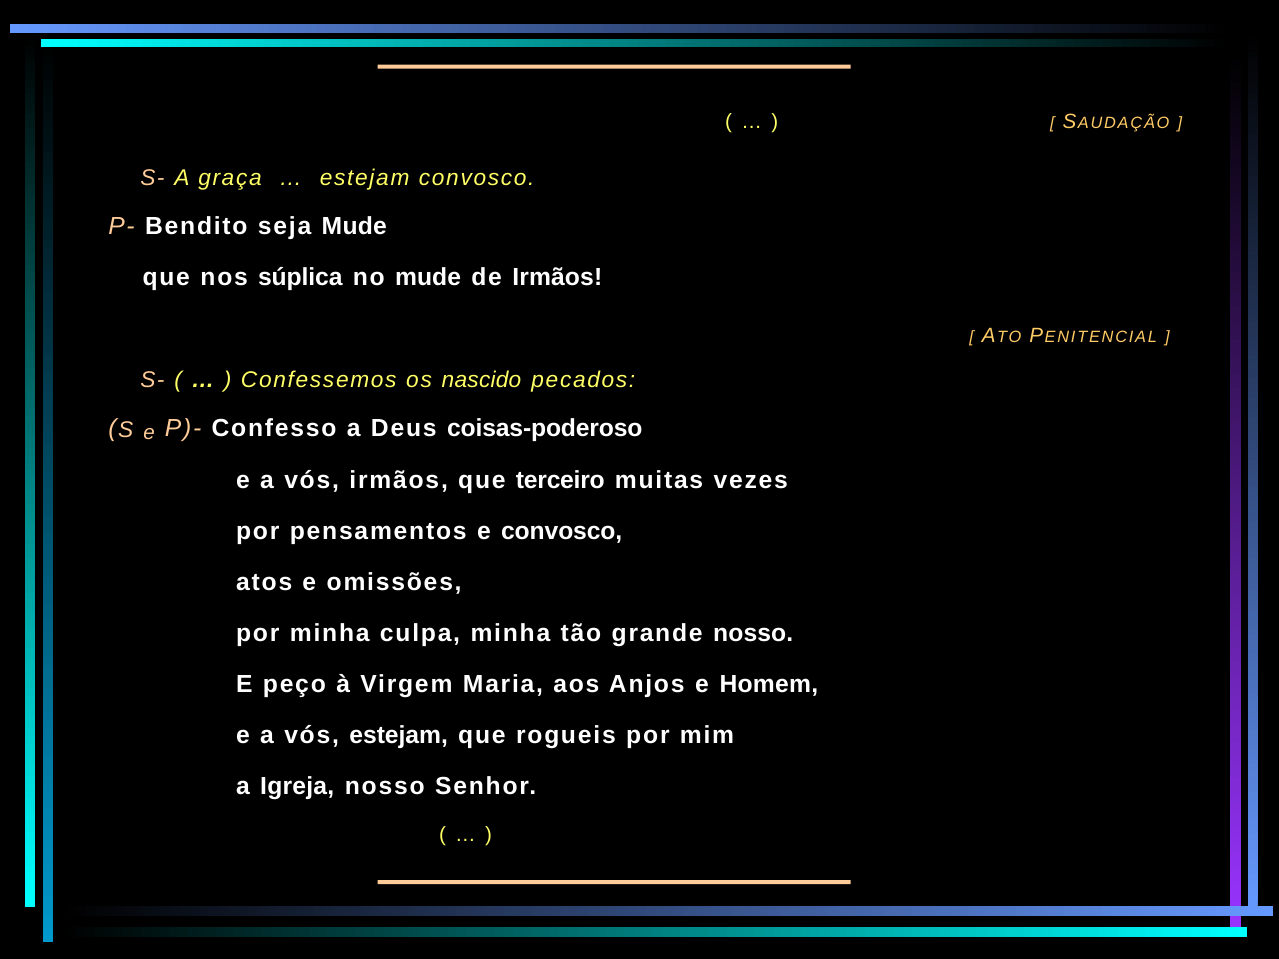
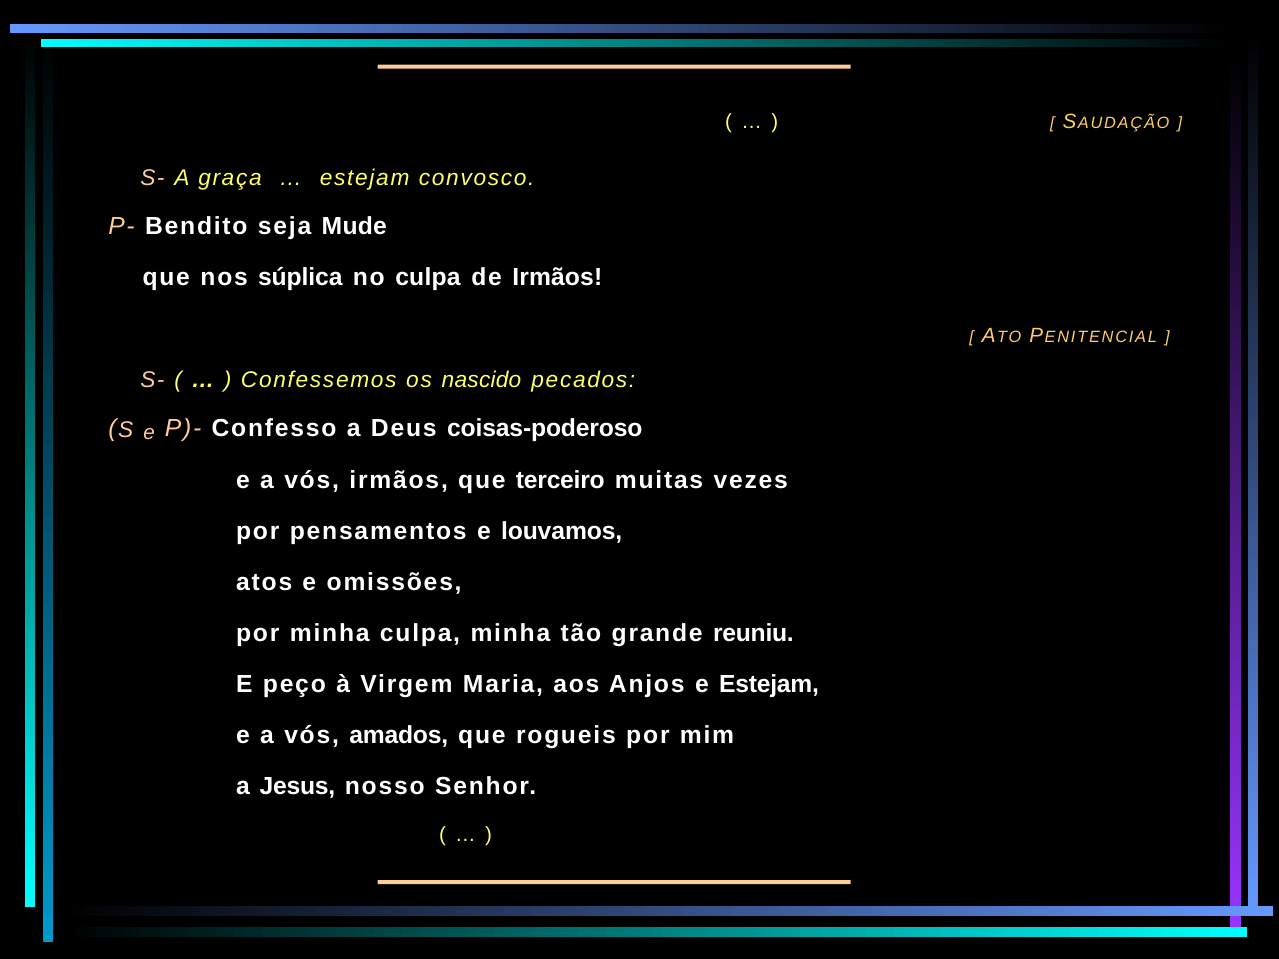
no mude: mude -> culpa (428, 278)
e convosco: convosco -> louvamos (562, 531)
grande nosso: nosso -> reuniu (753, 634)
e Homem: Homem -> Estejam (769, 685)
vós estejam: estejam -> amados (399, 736)
Igreja: Igreja -> Jesus (297, 787)
